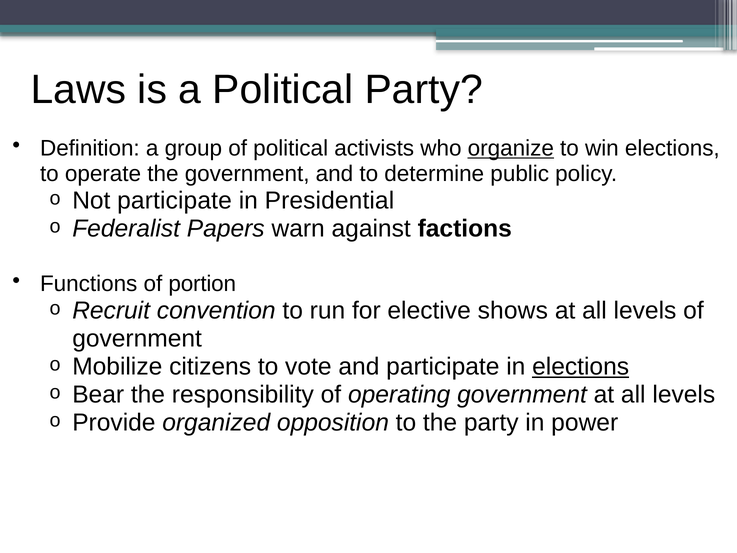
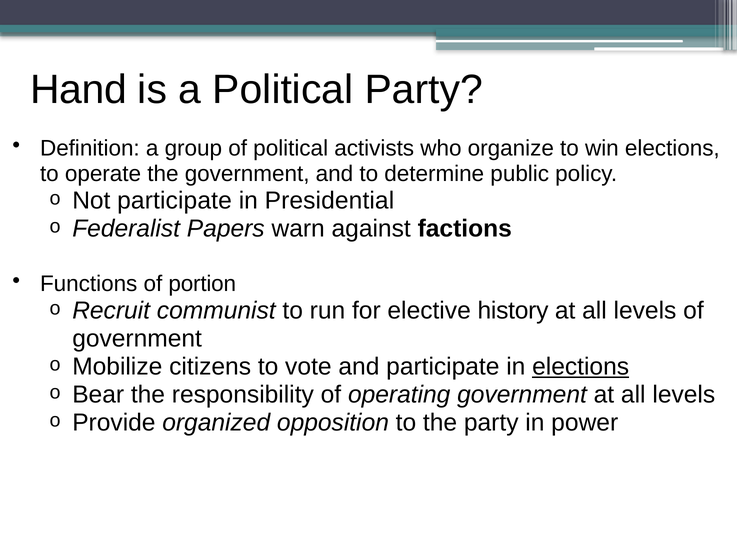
Laws: Laws -> Hand (79, 90)
organize underline: present -> none (511, 148)
convention: convention -> communist (216, 310)
shows: shows -> history (513, 310)
